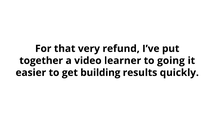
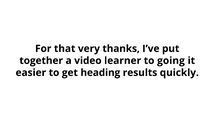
refund: refund -> thanks (121, 49)
building: building -> heading (100, 73)
